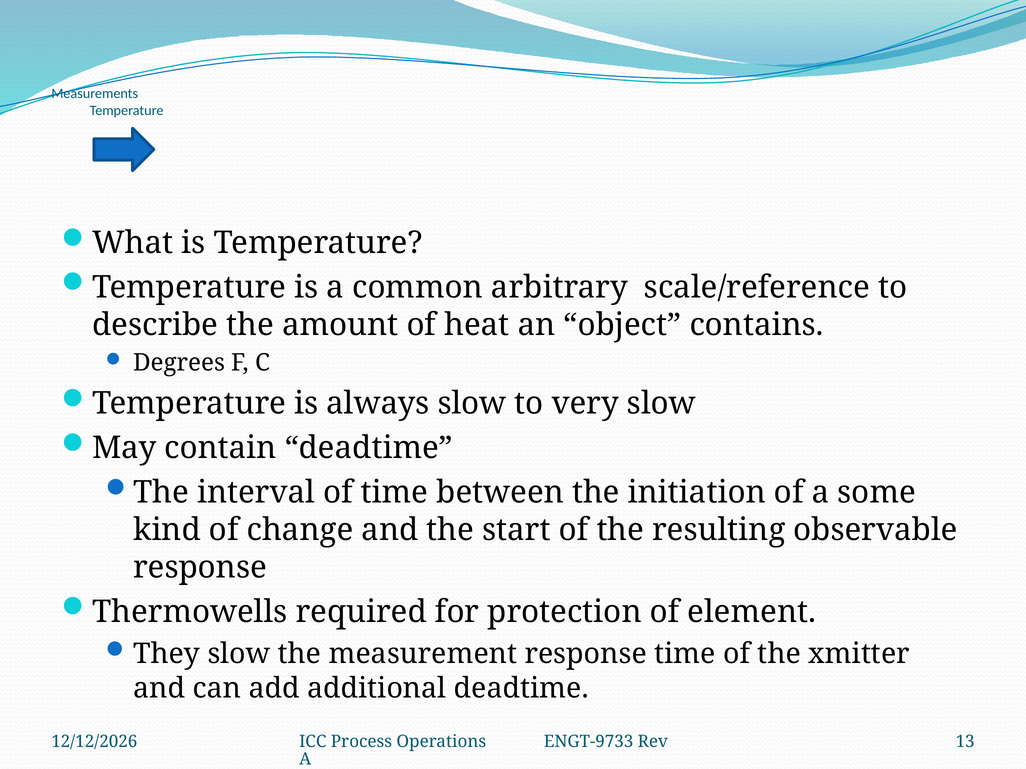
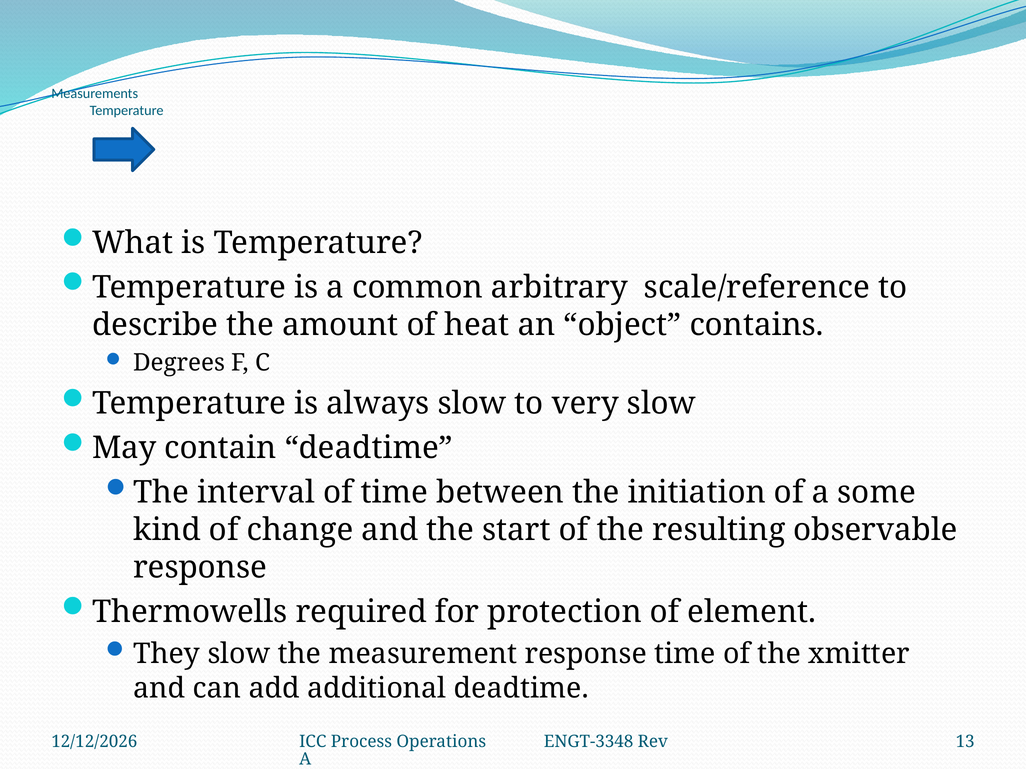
ENGT-9733: ENGT-9733 -> ENGT-3348 (589, 742)
